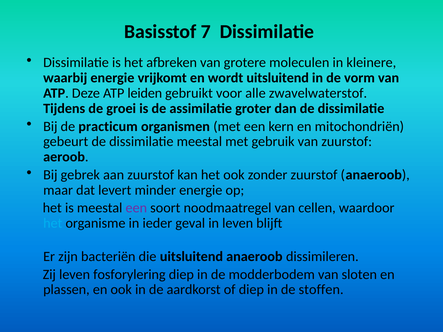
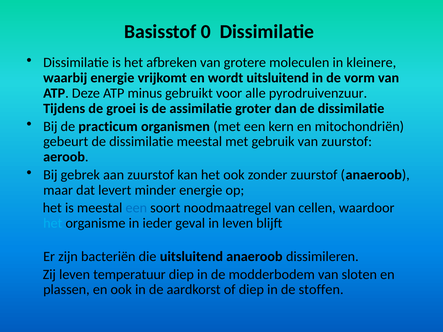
7: 7 -> 0 (206, 32)
leiden: leiden -> minus (145, 93)
zwavelwaterstof: zwavelwaterstof -> pyrodruivenzuur (318, 93)
een colour: purple -> blue (136, 208)
fosforylering: fosforylering -> temperatuur (129, 275)
